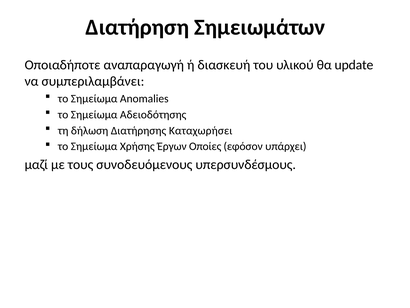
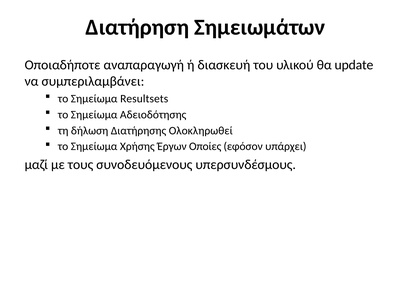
Anomalies: Anomalies -> Resultsets (144, 98)
Καταχωρήσει: Καταχωρήσει -> Ολοκληρωθεί (201, 130)
